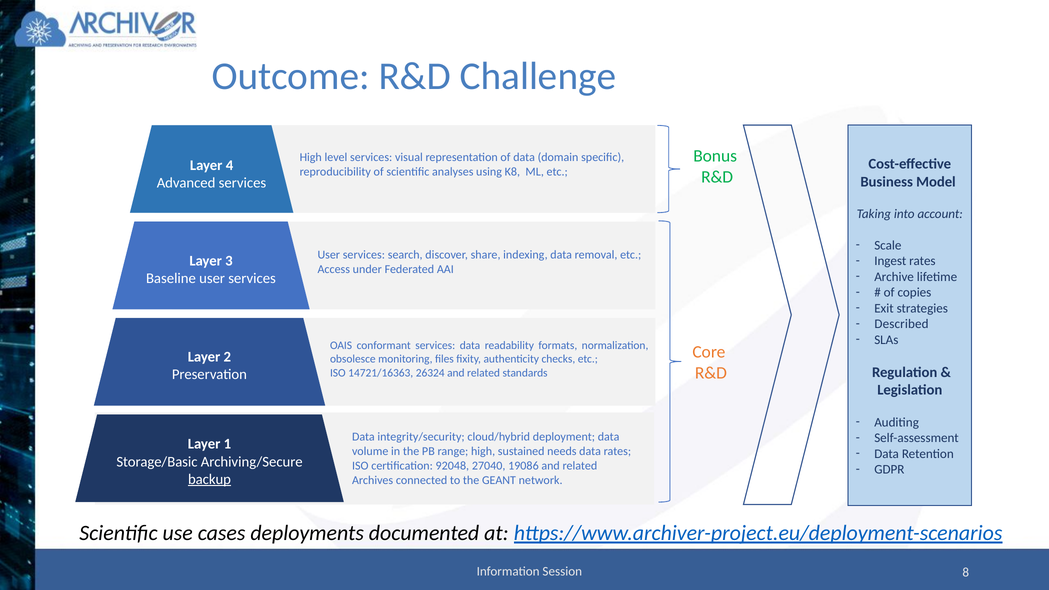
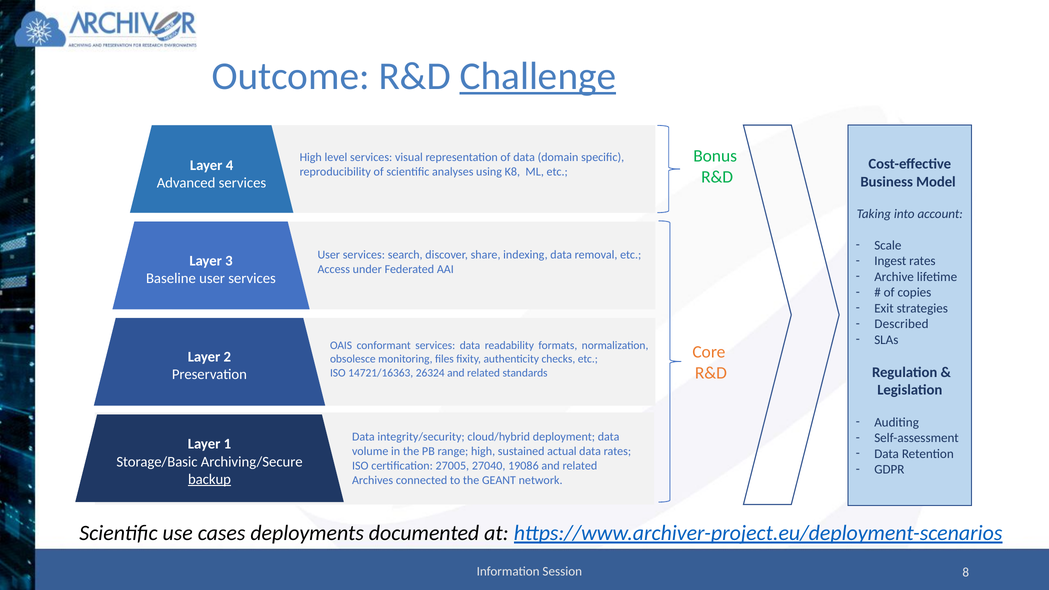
Challenge underline: none -> present (538, 76)
needs: needs -> actual (562, 451)
92048: 92048 -> 27005 (452, 466)
